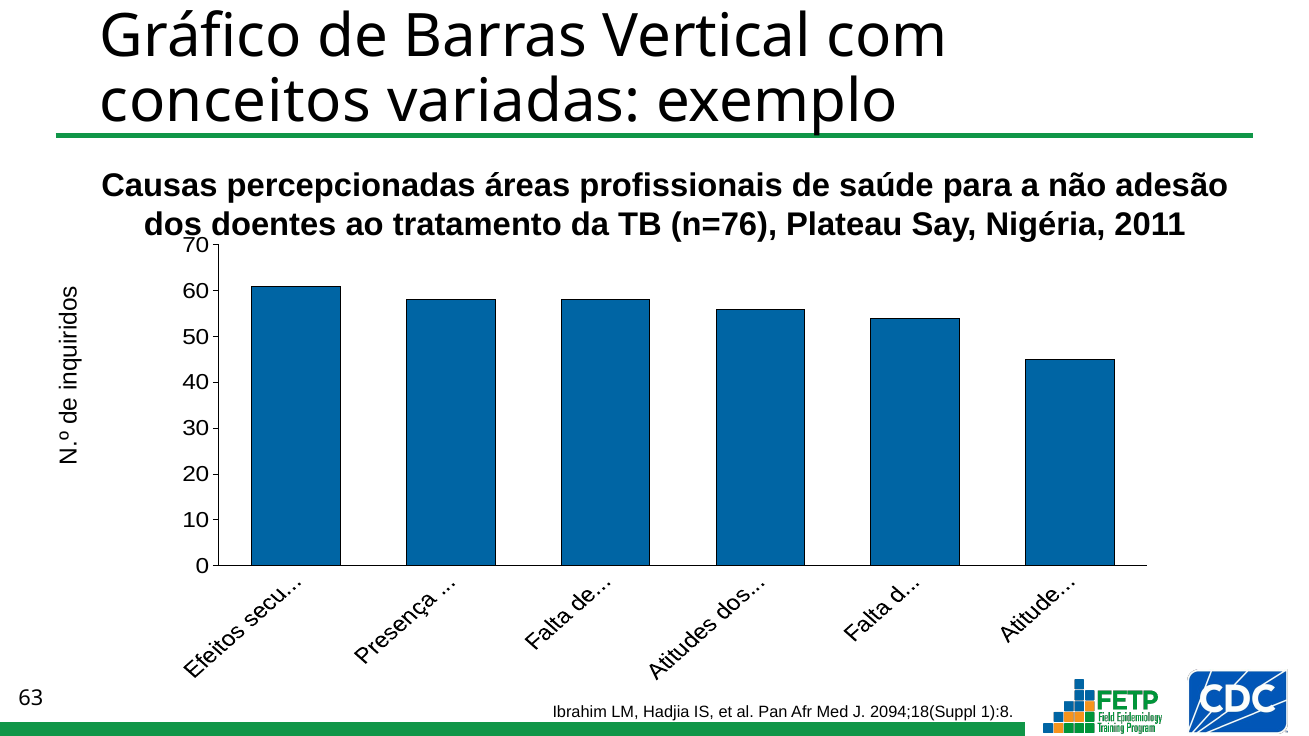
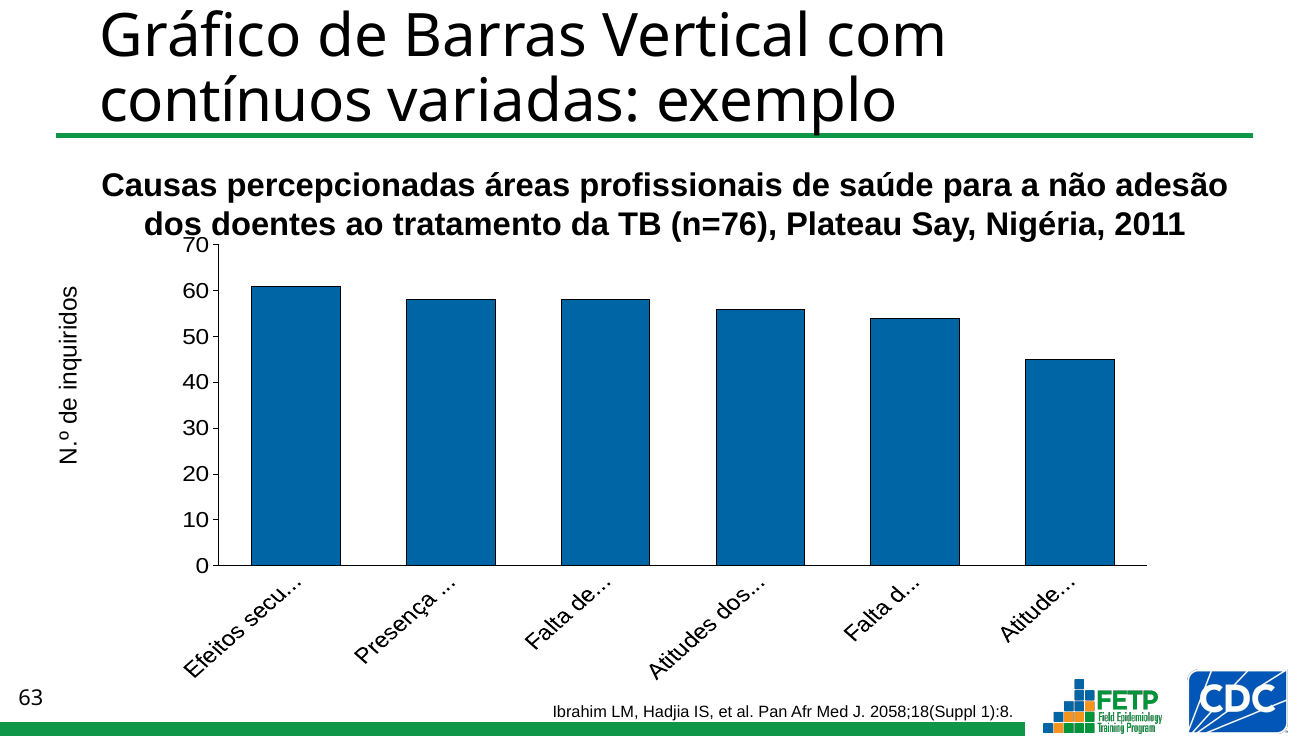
conceitos: conceitos -> contínuos (236, 102)
2094;18(Suppl: 2094;18(Suppl -> 2058;18(Suppl (923, 713)
